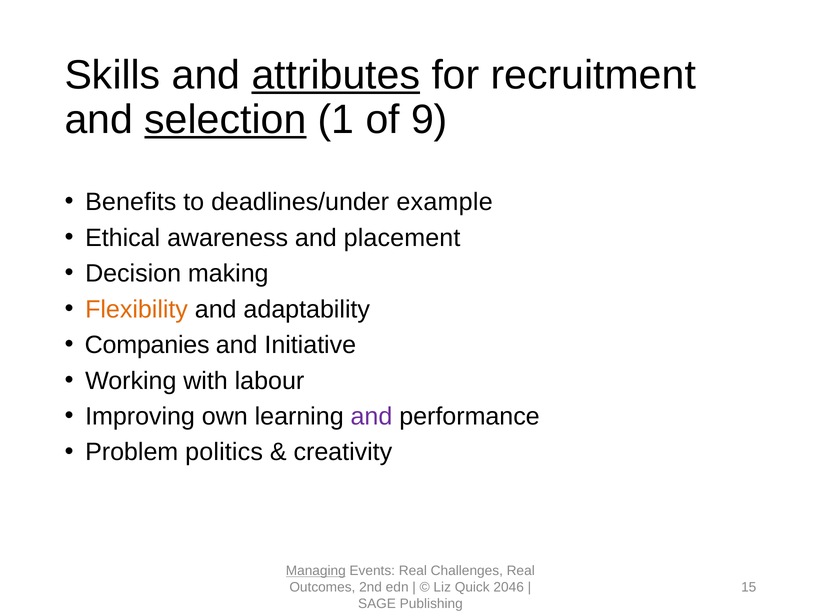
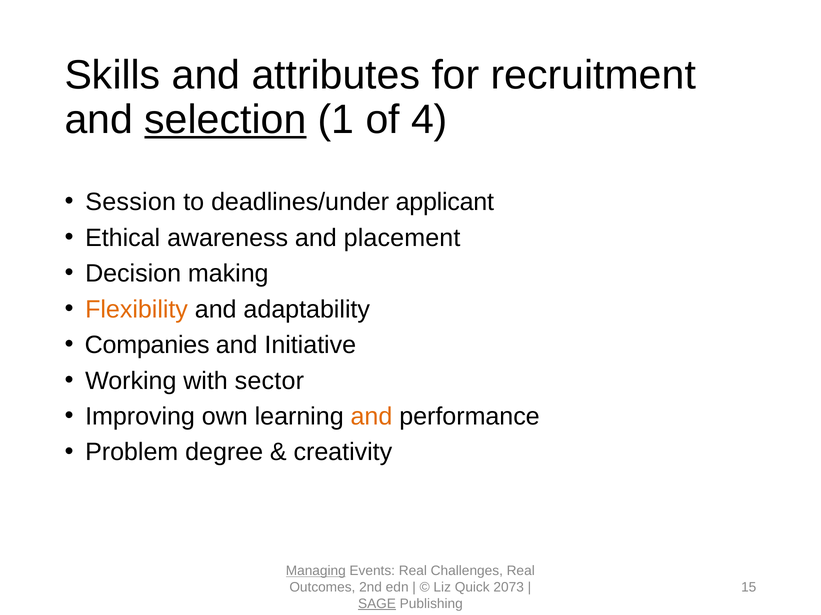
attributes underline: present -> none (336, 75)
9: 9 -> 4 (429, 120)
Benefits: Benefits -> Session (131, 202)
example: example -> applicant (445, 202)
labour: labour -> sector (269, 381)
and colour: purple -> orange (371, 417)
politics: politics -> degree (224, 453)
2046: 2046 -> 2073 (509, 588)
SAGE underline: none -> present (377, 604)
